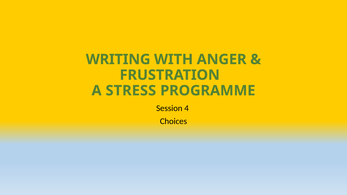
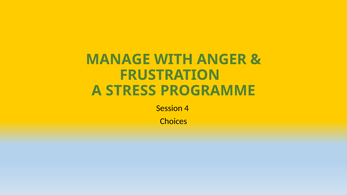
WRITING: WRITING -> MANAGE (118, 59)
